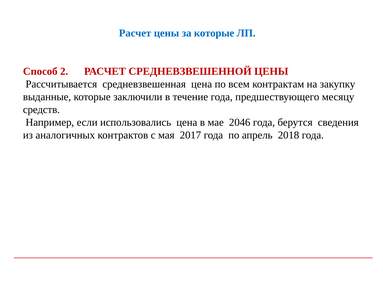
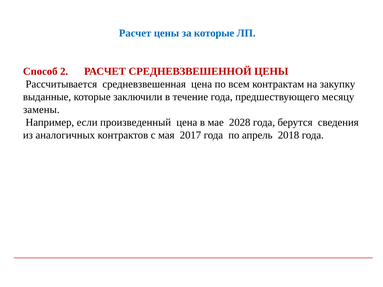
средств: средств -> замены (41, 110)
использовались: использовались -> произведенный (136, 123)
2046: 2046 -> 2028 (240, 123)
